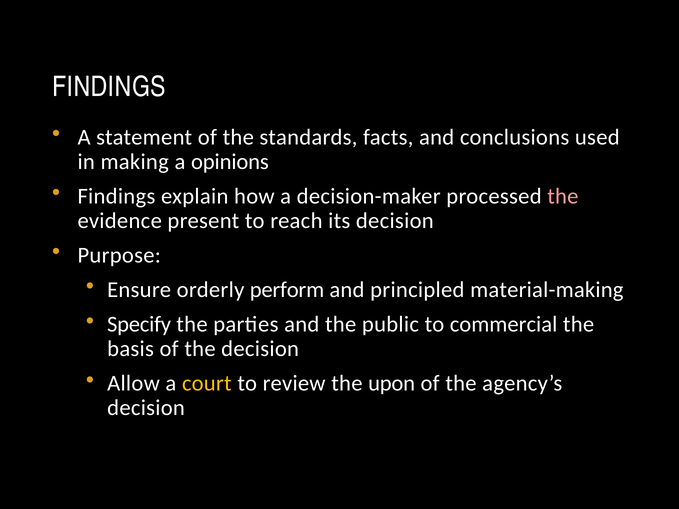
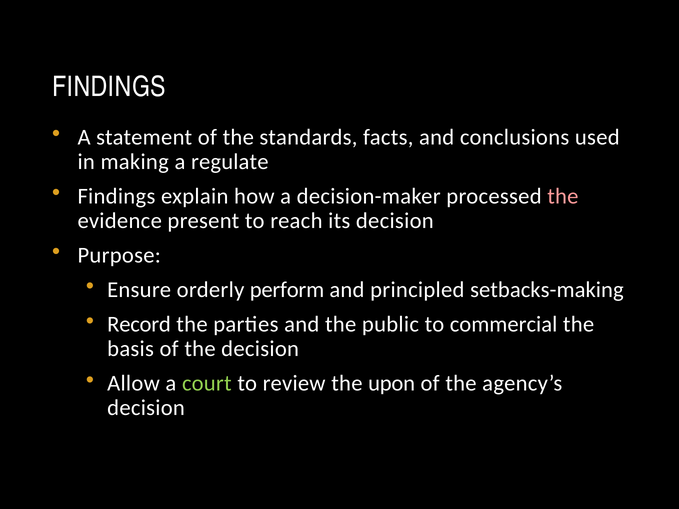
opinions: opinions -> regulate (230, 162)
material-making: material-making -> setbacks-making (547, 290)
Specify: Specify -> Record (139, 325)
court colour: yellow -> light green (207, 384)
